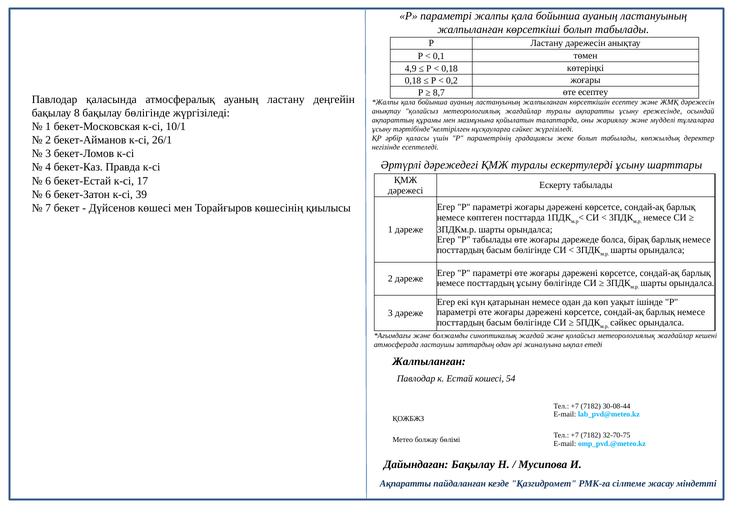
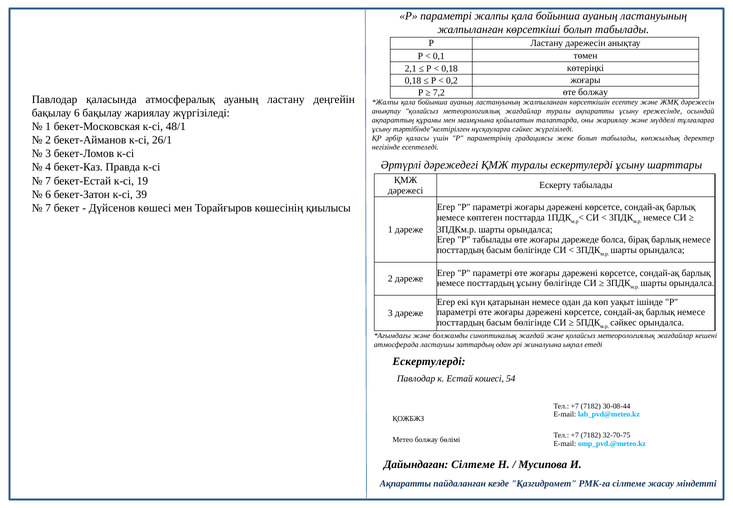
4,9: 4,9 -> 2,1 (411, 68)
8,7: 8,7 -> 7,2 (439, 93)
өте есептеу: есептеу -> болжау (593, 92)
бақылау 8: 8 -> 6 (77, 113)
бақылау бөлігінде: бөлігінде -> жариялау (147, 113)
10/1: 10/1 -> 48/1 (176, 126)
6: 6 -> 7 (48, 181)
17: 17 -> 19 (142, 181)
Жалпыланған: Жалпыланған -> Ескертулерді (429, 361)
Дайындаған Бақылау: Бақылау -> Сілтеме (473, 464)
